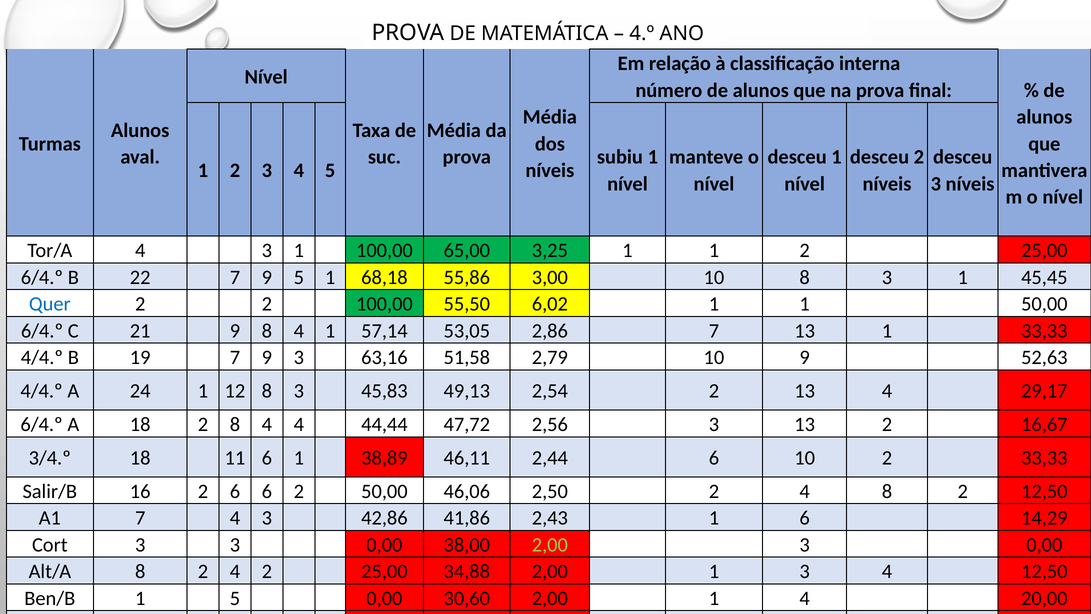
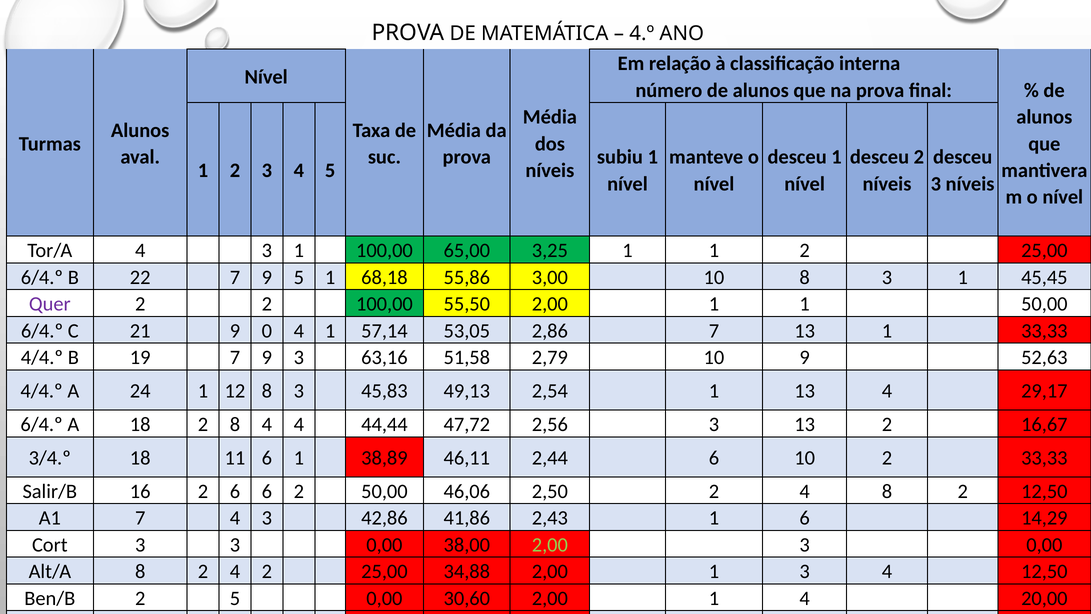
Quer colour: blue -> purple (50, 304)
55,50 6,02: 6,02 -> 2,00 (550, 304)
9 8: 8 -> 0 (267, 331)
2,54 2: 2 -> 1 (714, 391)
Ben/B 1: 1 -> 2 (140, 598)
